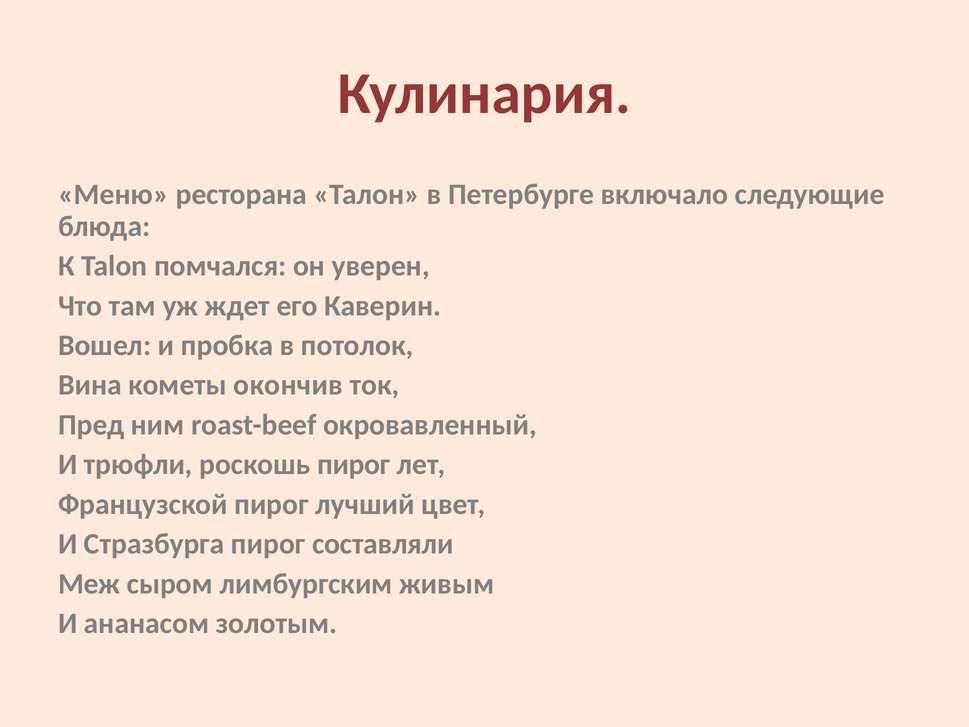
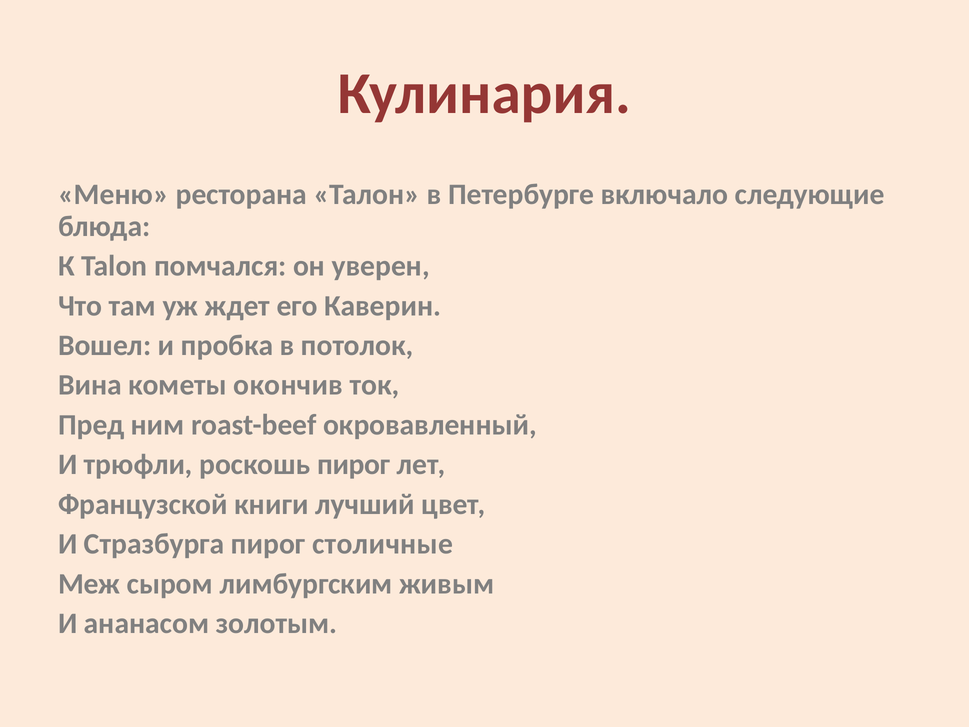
Французской пирог: пирог -> книги (271, 504)
составляли: составляли -> столичные (383, 544)
